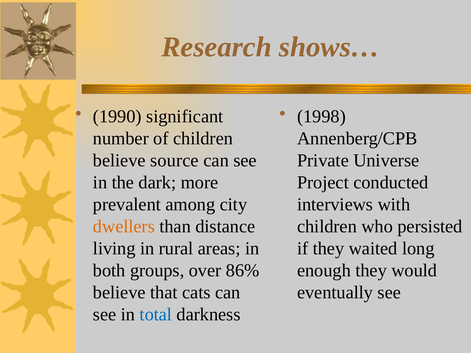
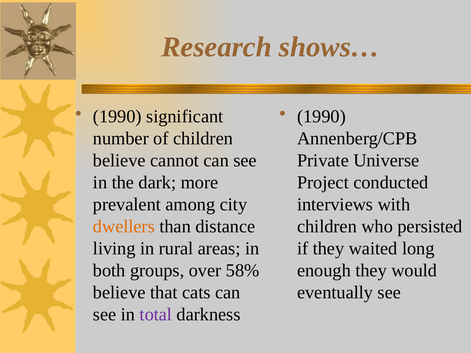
1998: 1998 -> 1990 (321, 117)
source: source -> cannot (175, 161)
86%: 86% -> 58% (243, 271)
total colour: blue -> purple (156, 315)
